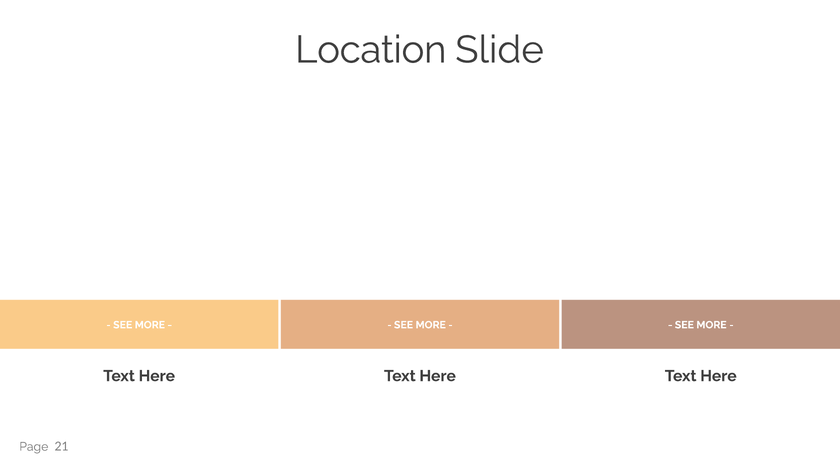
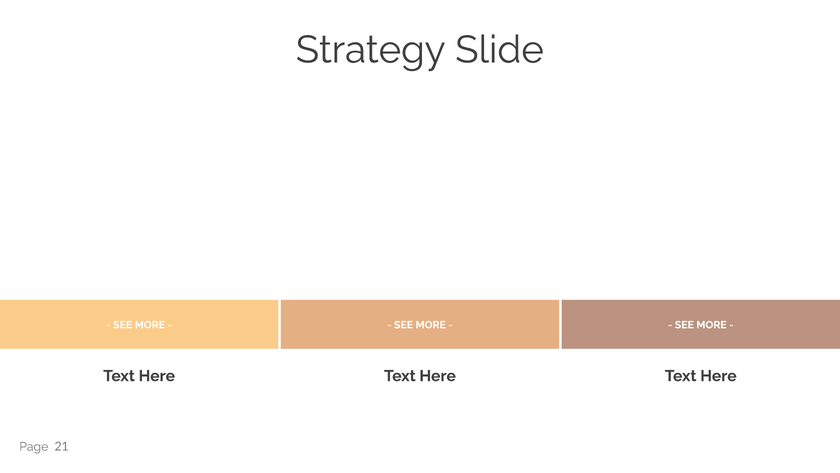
Location: Location -> Strategy (371, 50)
